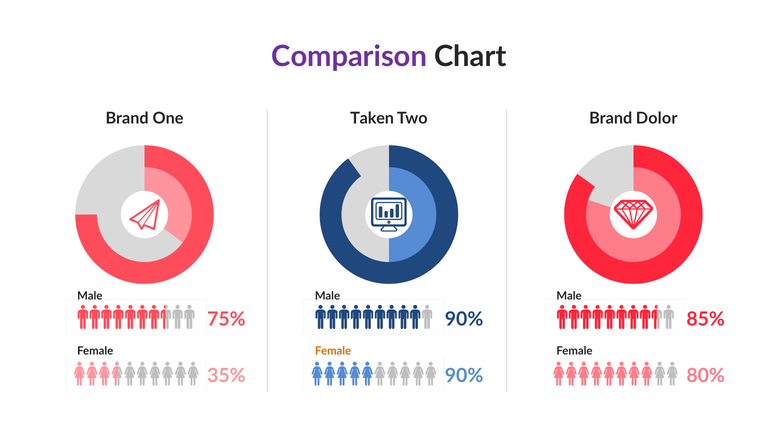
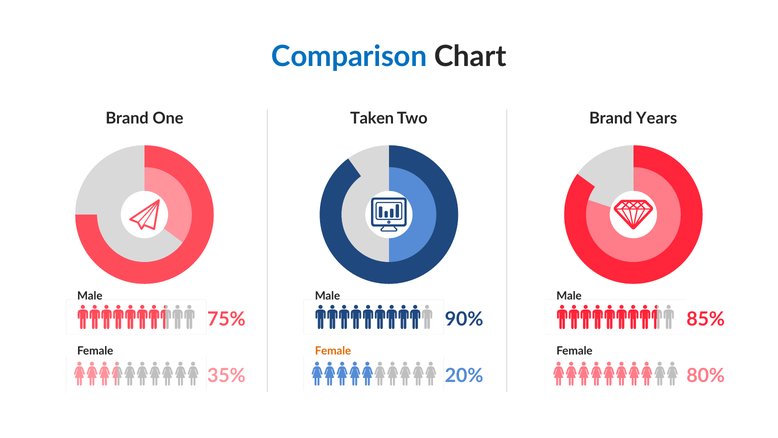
Comparison colour: purple -> blue (349, 57)
Dolor: Dolor -> Years (657, 119)
90%: 90% -> 20% (464, 376)
